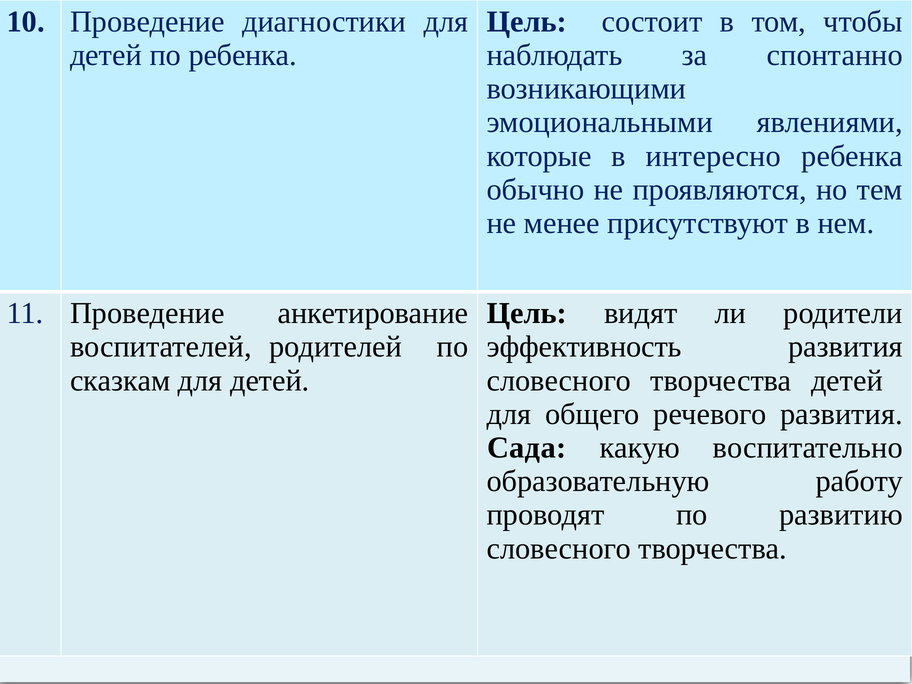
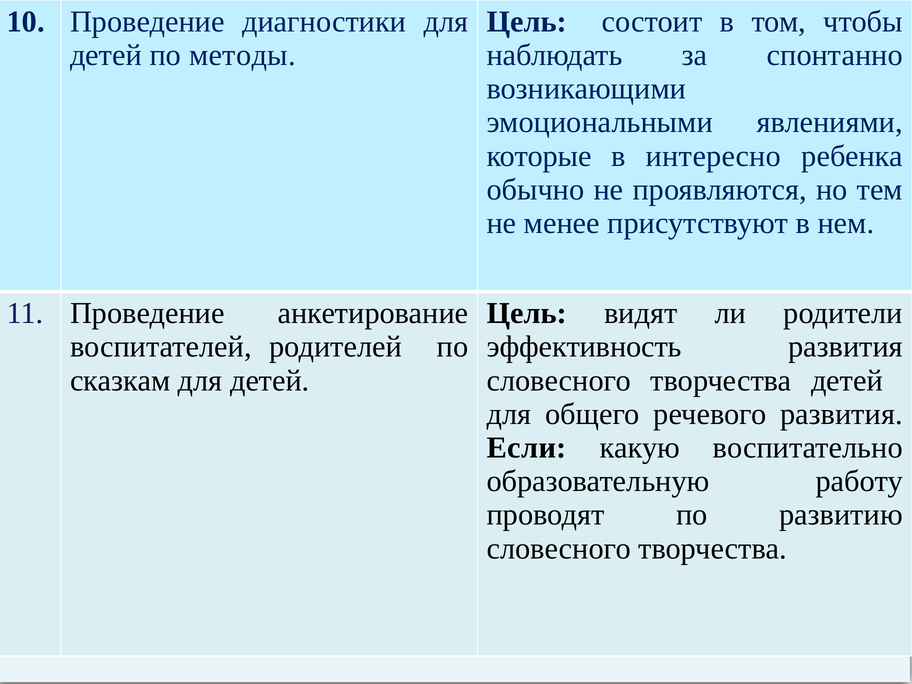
по ребенка: ребенка -> методы (242, 55)
Сада: Сада -> Если (527, 448)
